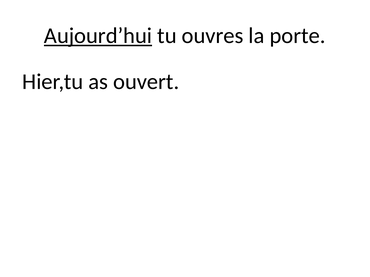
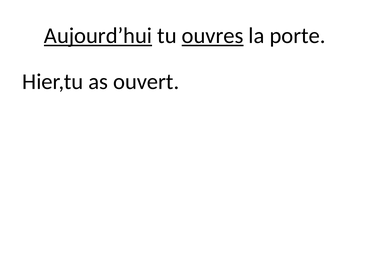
ouvres underline: none -> present (213, 36)
